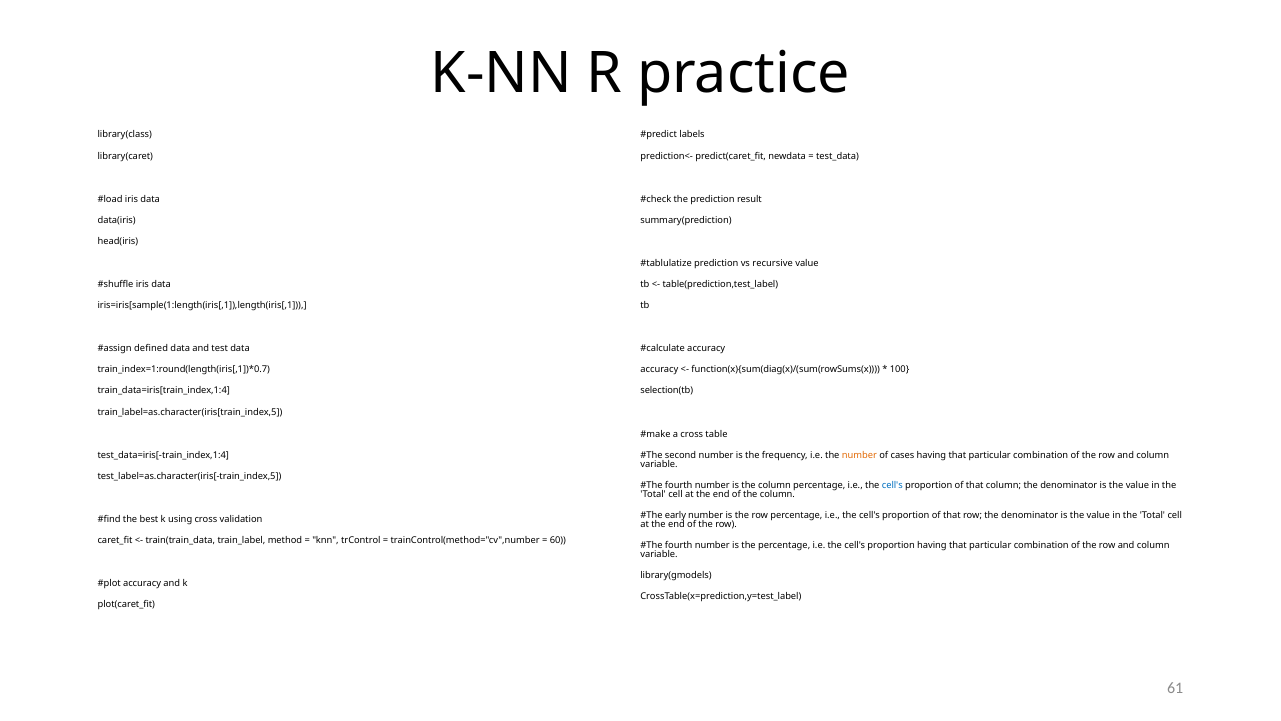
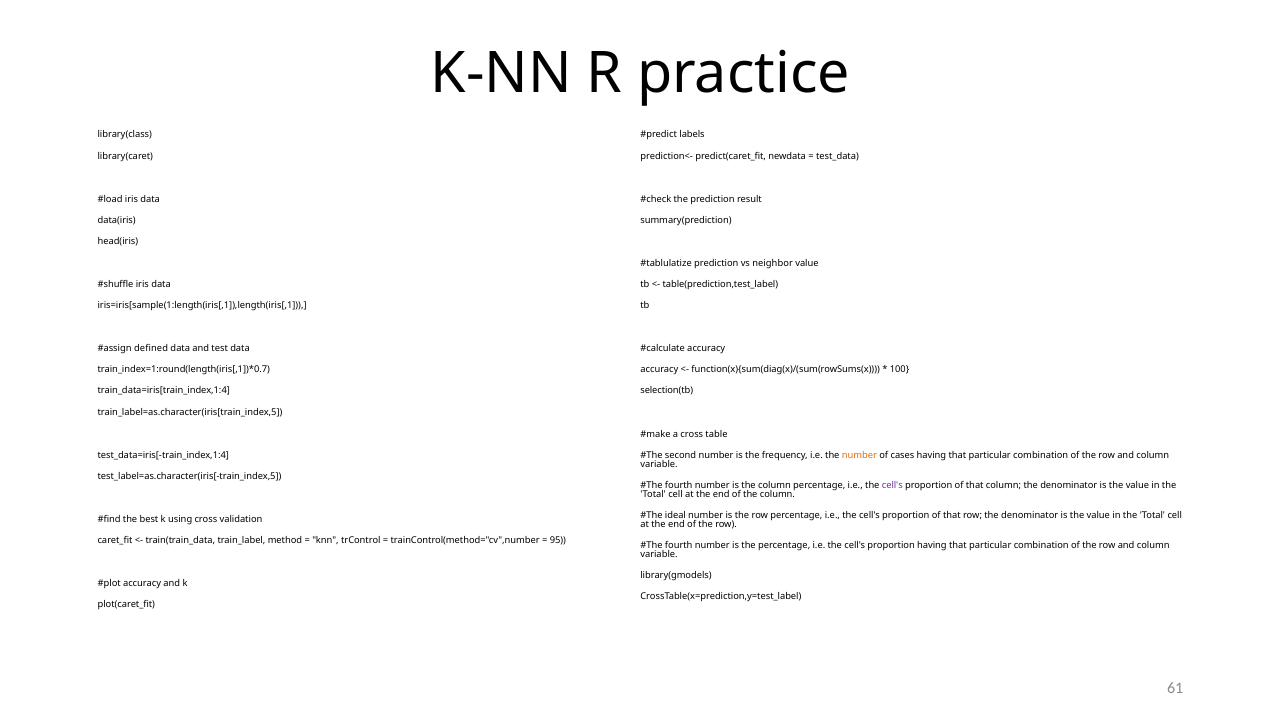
recursive: recursive -> neighbor (773, 263)
cell's colour: blue -> purple (892, 485)
early: early -> ideal (675, 515)
60: 60 -> 95 (558, 540)
